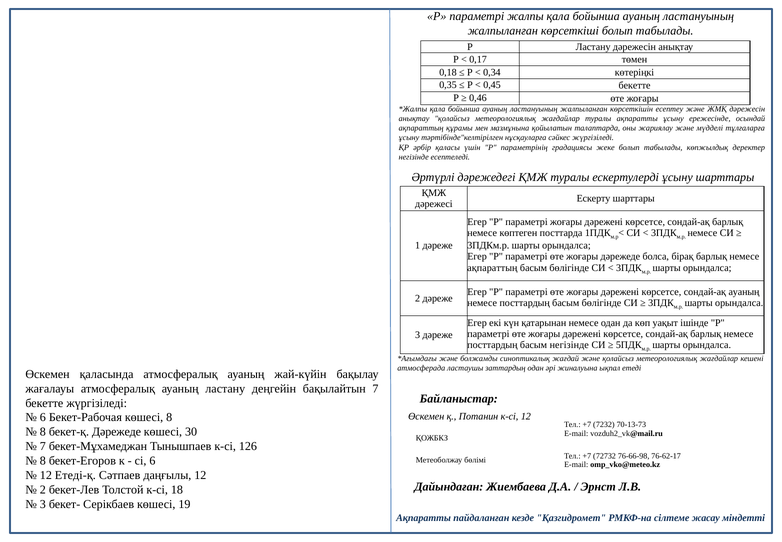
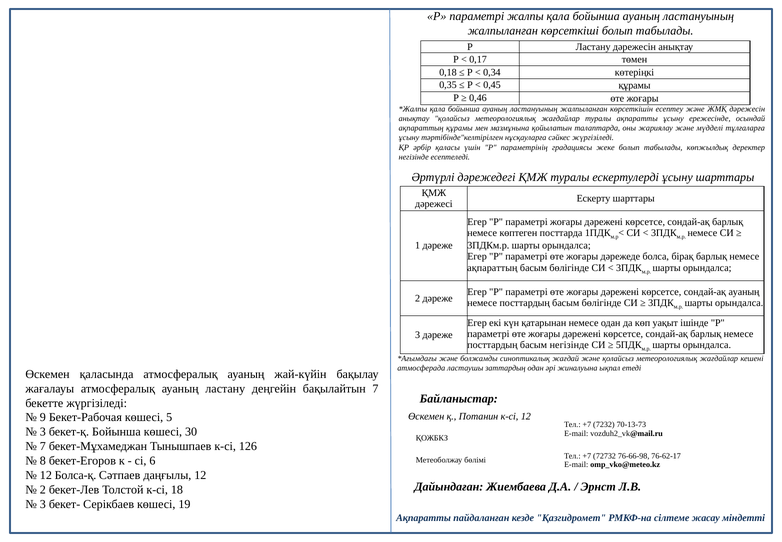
0,45 бекетте: бекетте -> құрамы (635, 85)
6: 6 -> 9 (43, 417)
көшесі 8: 8 -> 5 (169, 417)
8: 8 -> 3 (43, 431)
бекет-қ Дәрежеде: Дәрежеде -> Бойынша (116, 431)
Етеді-қ: Етеді-қ -> Болса-қ (75, 475)
